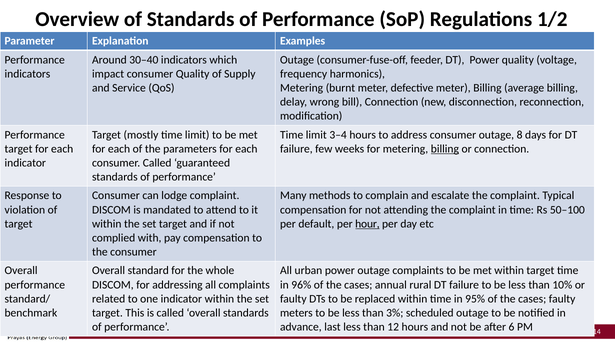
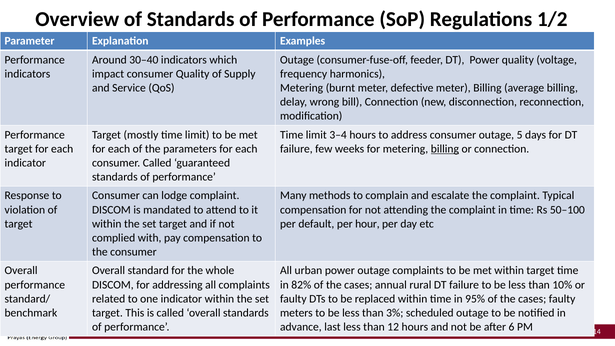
8: 8 -> 5 (520, 135)
hour underline: present -> none (367, 224)
96%: 96% -> 82% (301, 285)
